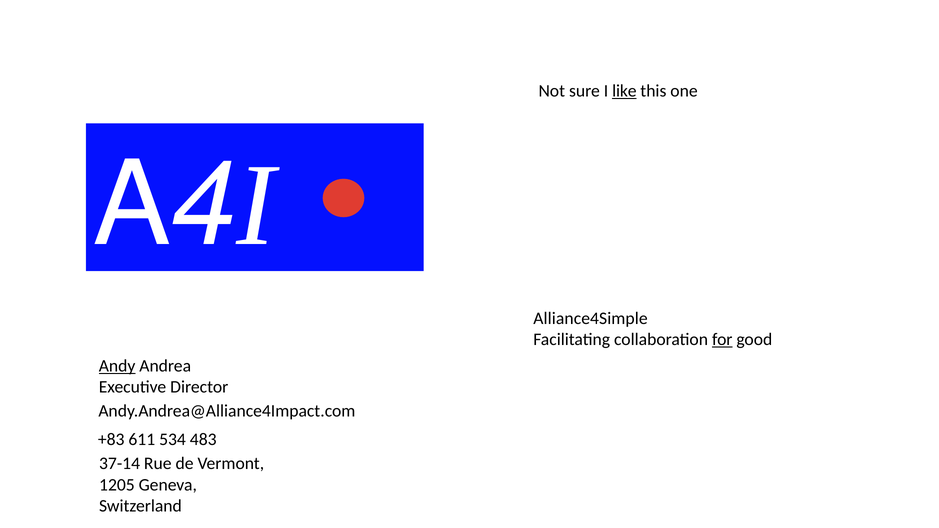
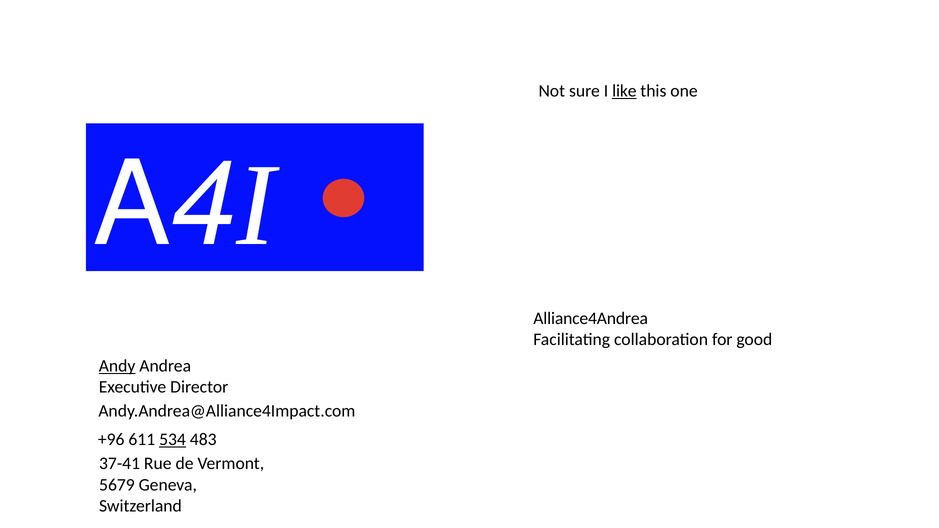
Alliance4Simple: Alliance4Simple -> Alliance4Andrea (591, 319)
for underline: present -> none (722, 340)
+83: +83 -> +96 (111, 440)
534 underline: none -> present (173, 440)
37-14: 37-14 -> 37-41 (120, 464)
1205: 1205 -> 5679 (117, 485)
